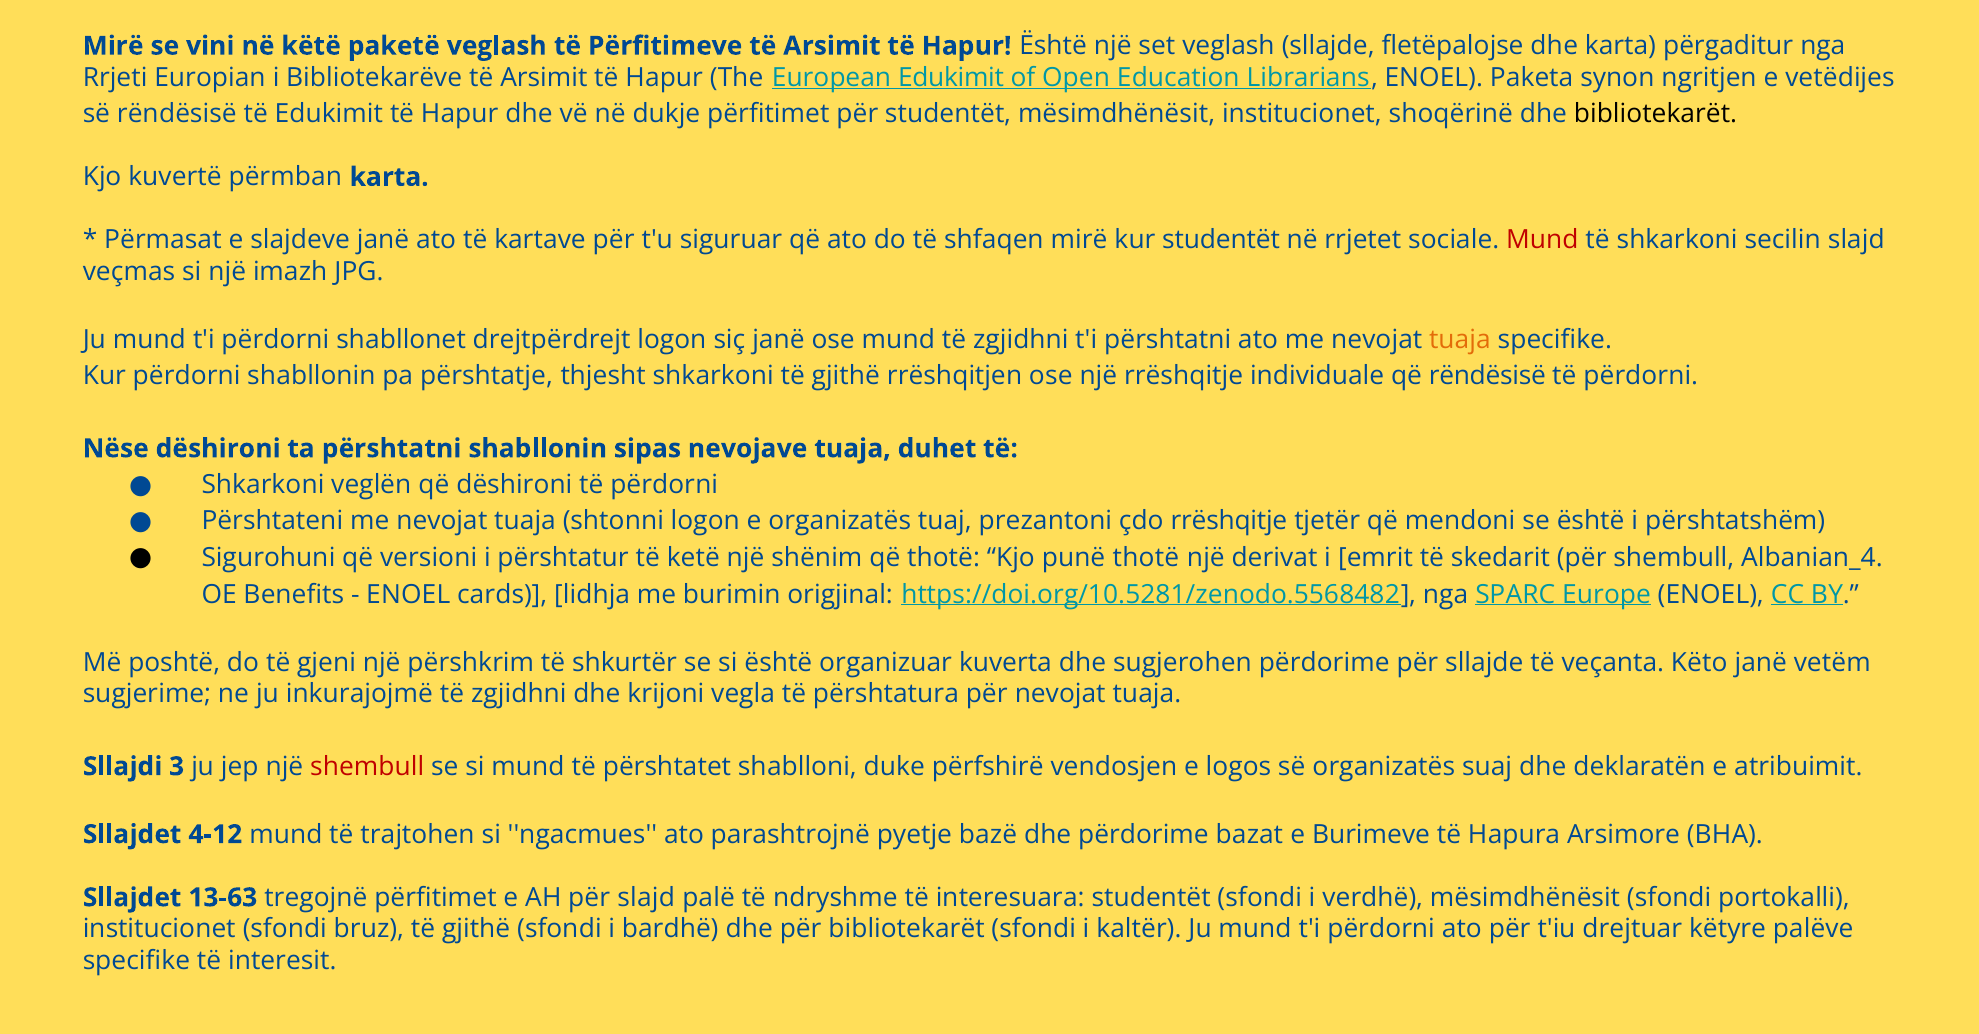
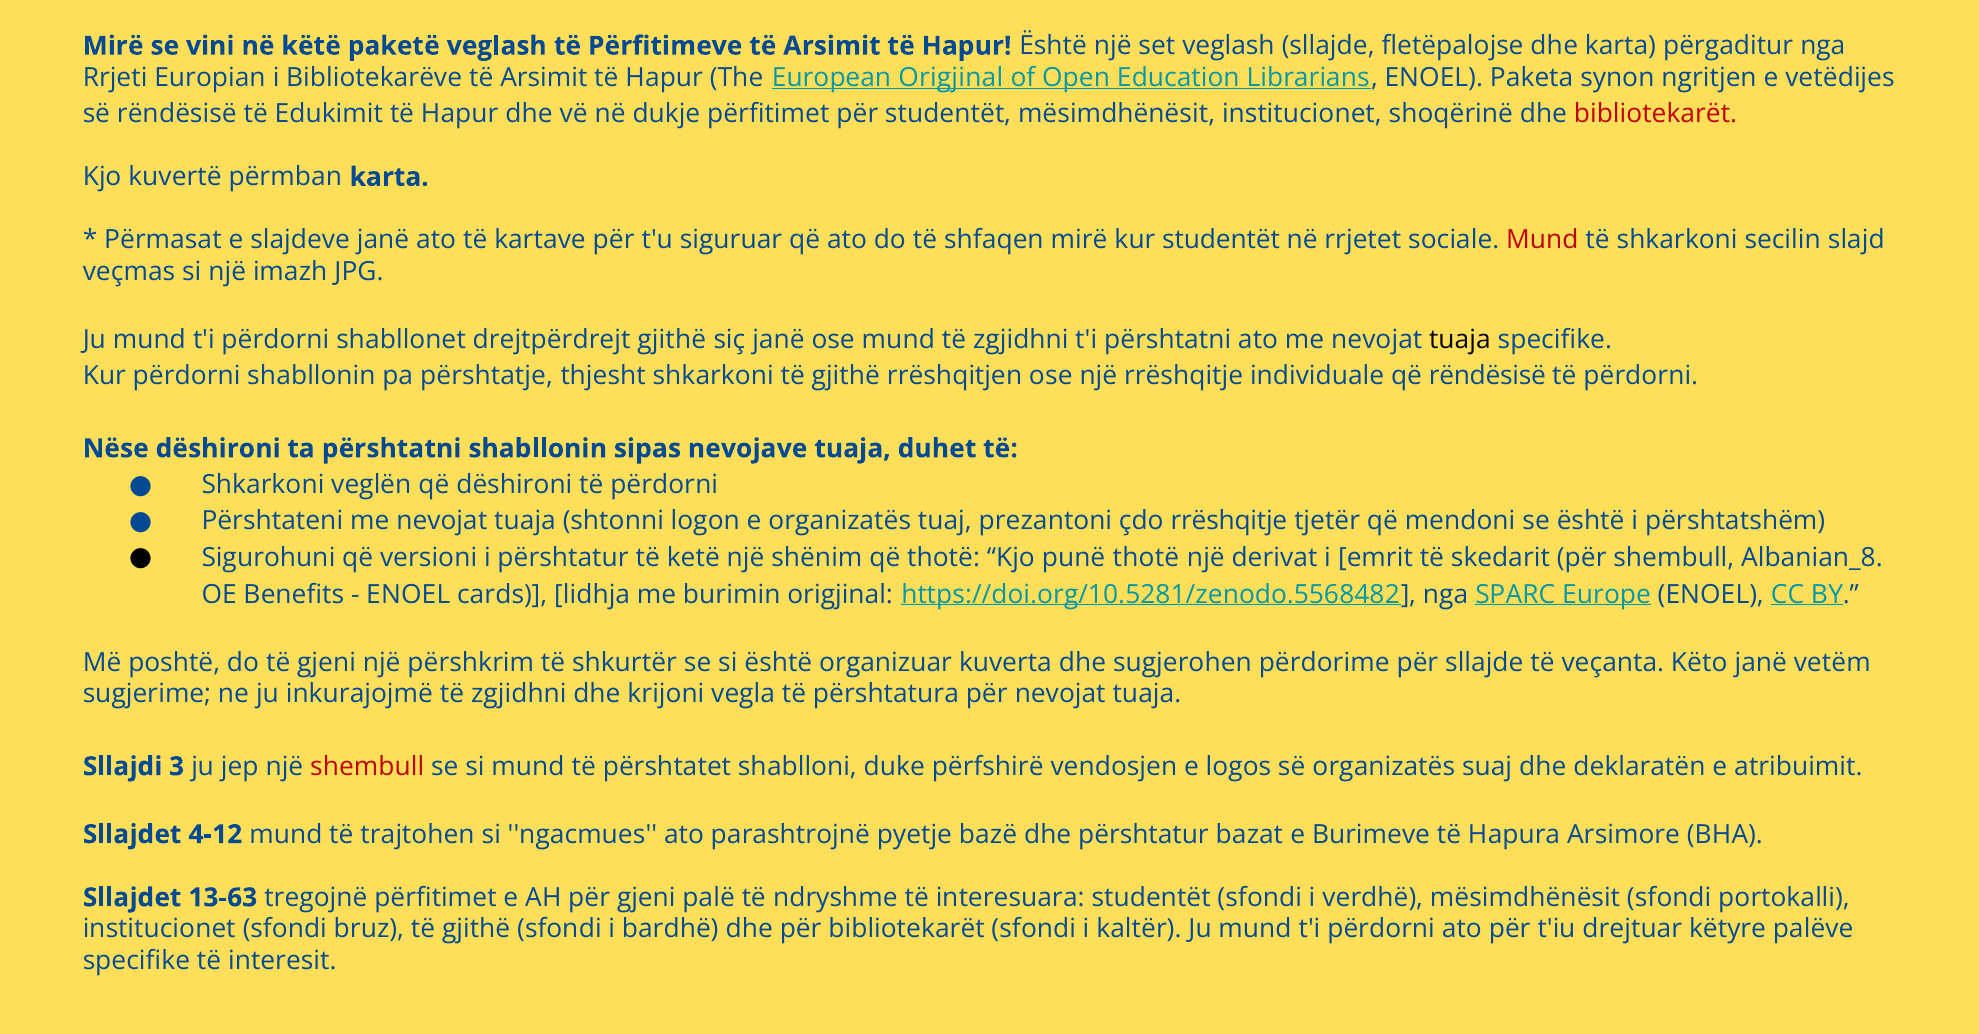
European Edukimit: Edukimit -> Origjinal (951, 78)
bibliotekarët colour: black -> red (1656, 114)
drejtpërdrejt logon: logon -> gjithë (672, 340)
tuaja colour: orange -> black (1460, 340)
Albanian_4: Albanian_4 -> Albanian_8 (1812, 557)
dhe përdorime: përdorime -> përshtatur (1143, 834)
për slajd: slajd -> gjeni (646, 898)
